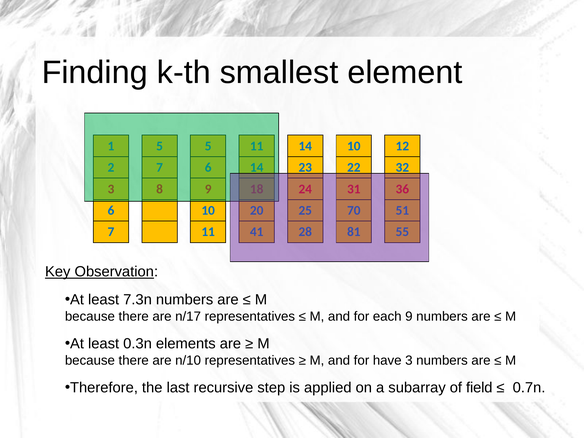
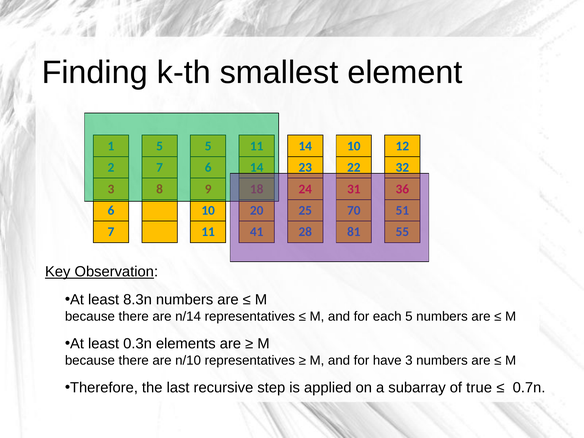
7.3n: 7.3n -> 8.3n (138, 300)
n/17: n/17 -> n/14 (188, 316)
each 9: 9 -> 5 (409, 316)
field: field -> true (479, 388)
